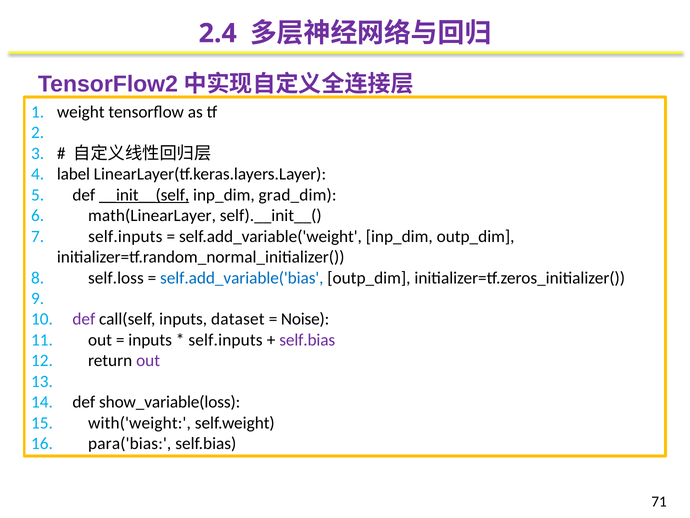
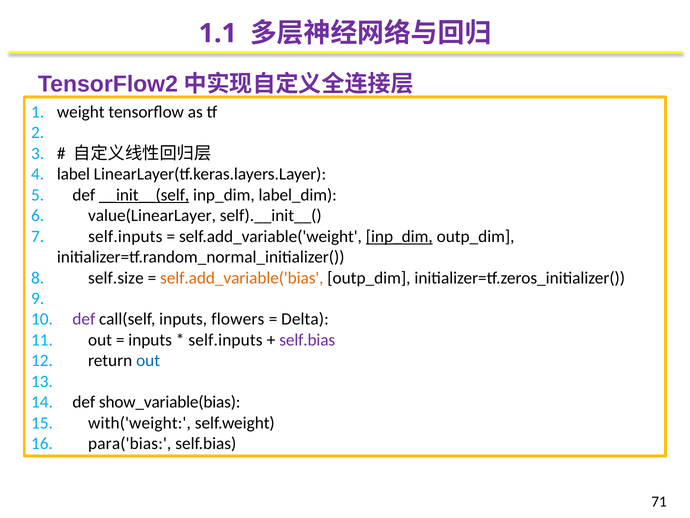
2.4: 2.4 -> 1.1 (218, 33)
grad_dim: grad_dim -> label_dim (298, 195)
math(LinearLayer: math(LinearLayer -> value(LinearLayer (152, 215)
inp_dim underline: none -> present (399, 236)
self.loss: self.loss -> self.size (116, 278)
self.add_variable('bias colour: blue -> orange (242, 278)
dataset: dataset -> flowers (238, 319)
Noise: Noise -> Delta (305, 319)
out colour: purple -> blue (148, 360)
show_variable(loss: show_variable(loss -> show_variable(bias (170, 402)
